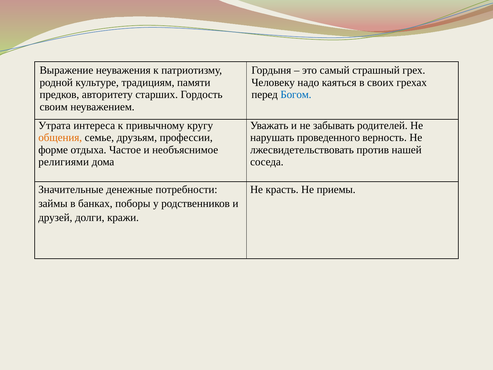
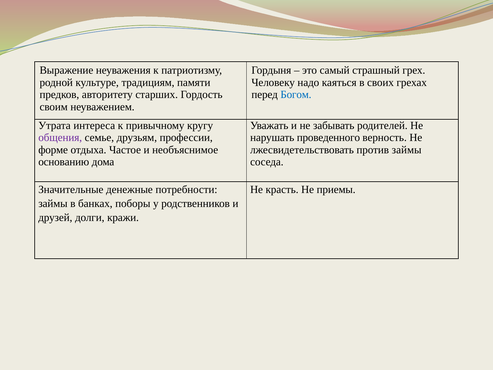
общения colour: orange -> purple (60, 137)
против нашей: нашей -> займы (407, 150)
религиями: религиями -> основанию (64, 162)
